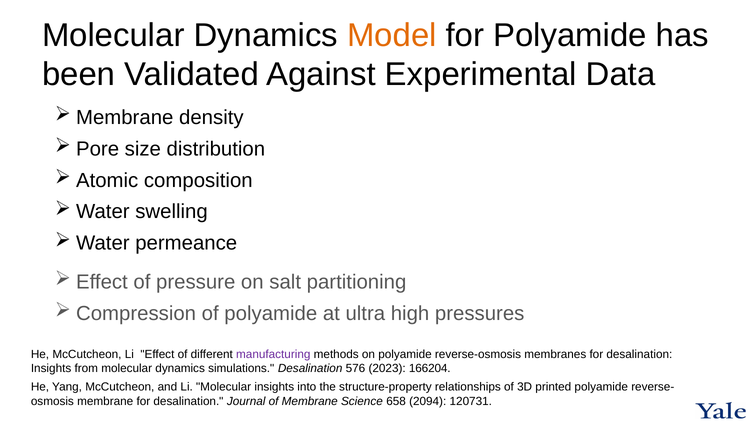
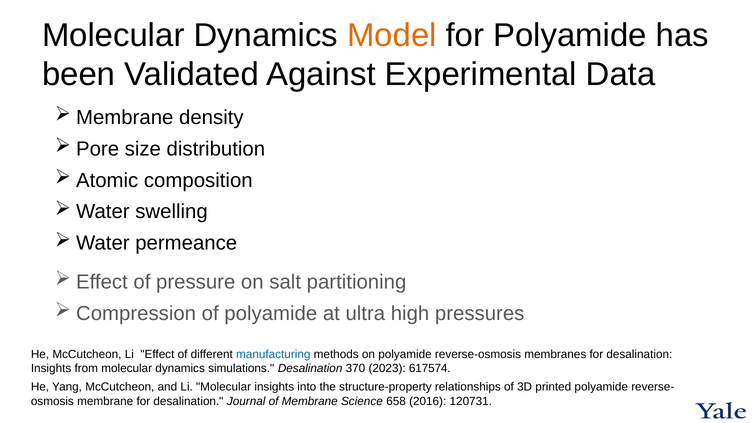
manufacturing colour: purple -> blue (273, 354)
576: 576 -> 370 (355, 368)
166204: 166204 -> 617574 (430, 368)
2094: 2094 -> 2016 (428, 401)
